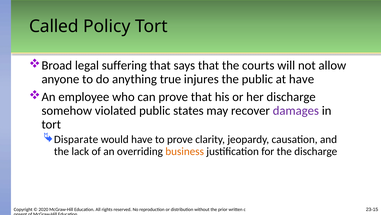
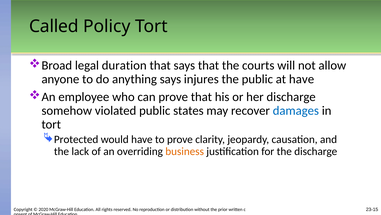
suffering: suffering -> duration (124, 65)
anything true: true -> says (170, 79)
damages colour: purple -> blue (296, 110)
Disparate: Disparate -> Protected (76, 139)
